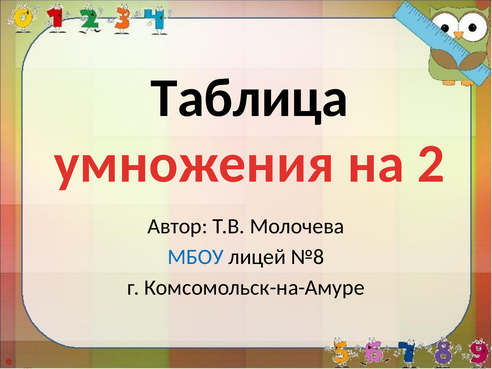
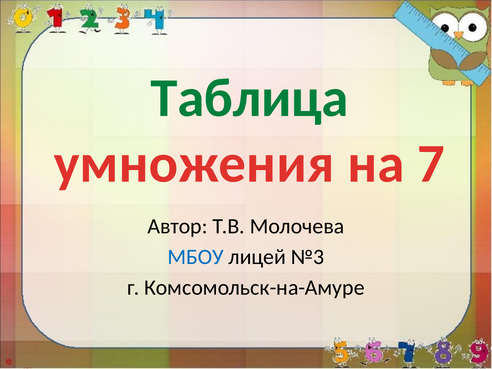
Таблица colour: black -> green (250, 98)
2: 2 -> 7 (431, 164)
№8: №8 -> №3 (308, 257)
